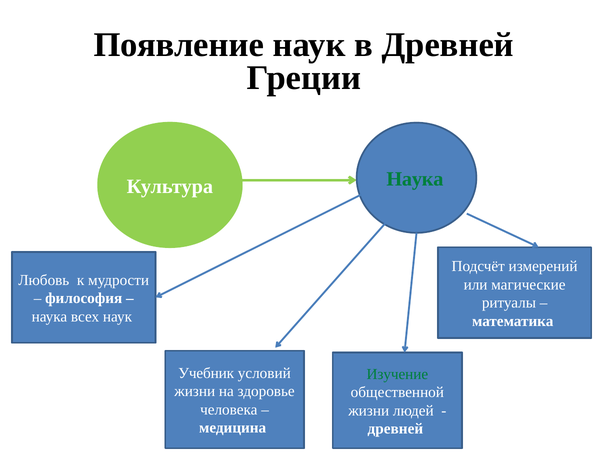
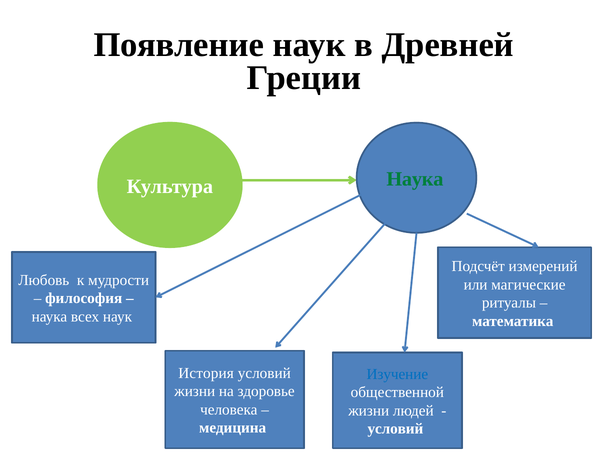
Учебник: Учебник -> История (206, 373)
Изучение colour: green -> blue (397, 374)
древней: древней -> условий (395, 429)
